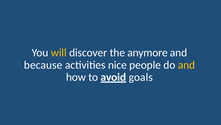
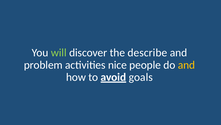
will colour: yellow -> light green (59, 52)
anymore: anymore -> describe (147, 52)
because: because -> problem (43, 65)
